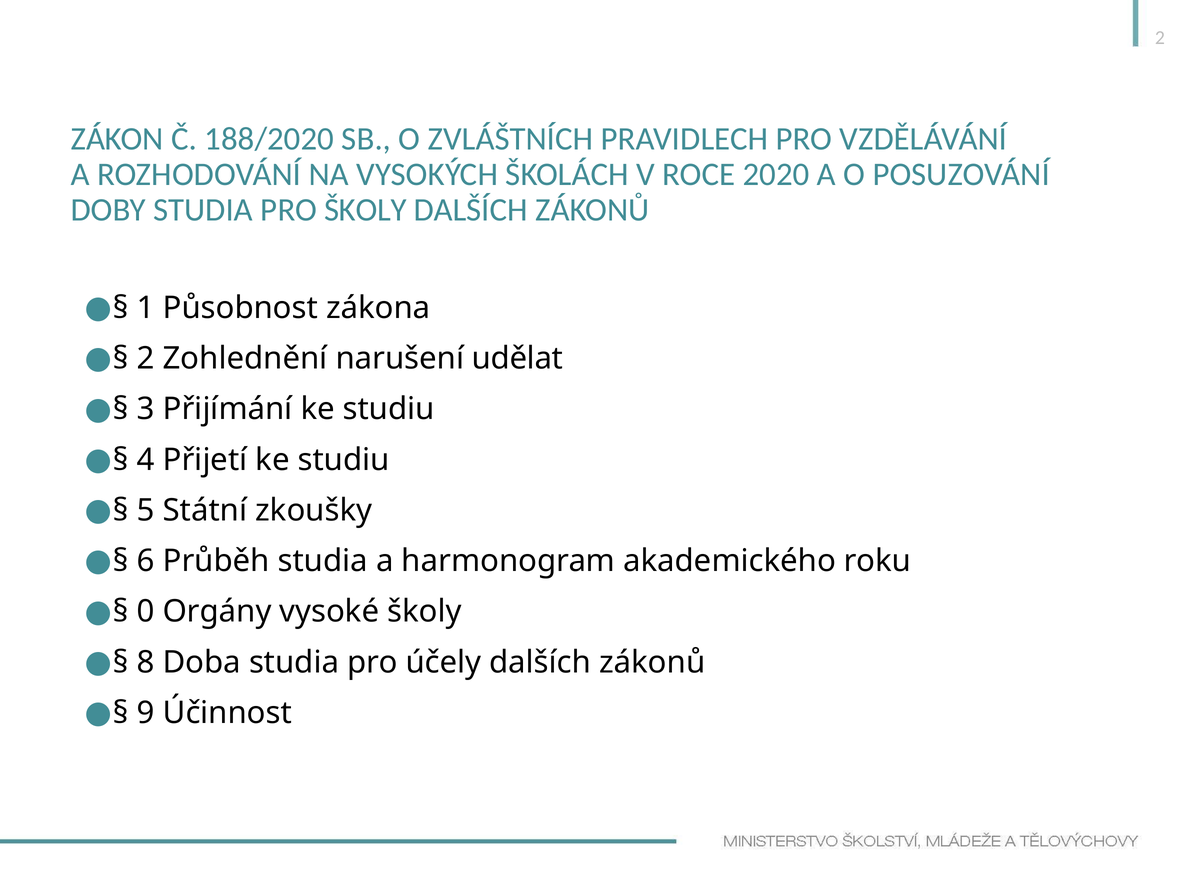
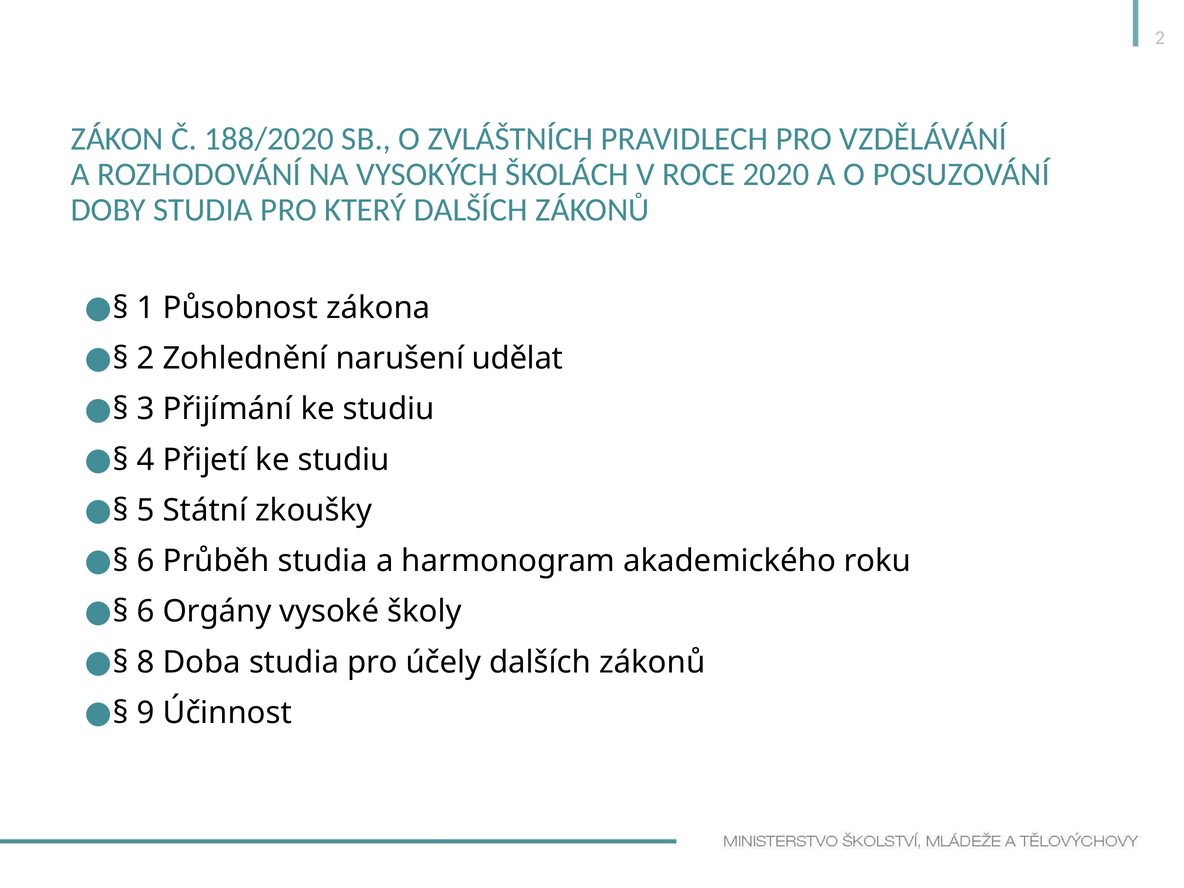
PRO ŠKOLY: ŠKOLY -> KTERÝ (365, 210)
0: 0 -> 6 (146, 612)
